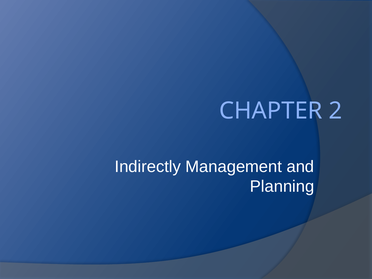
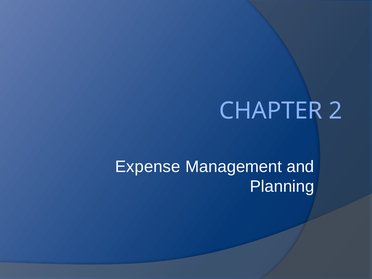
Indirectly: Indirectly -> Expense (148, 167)
